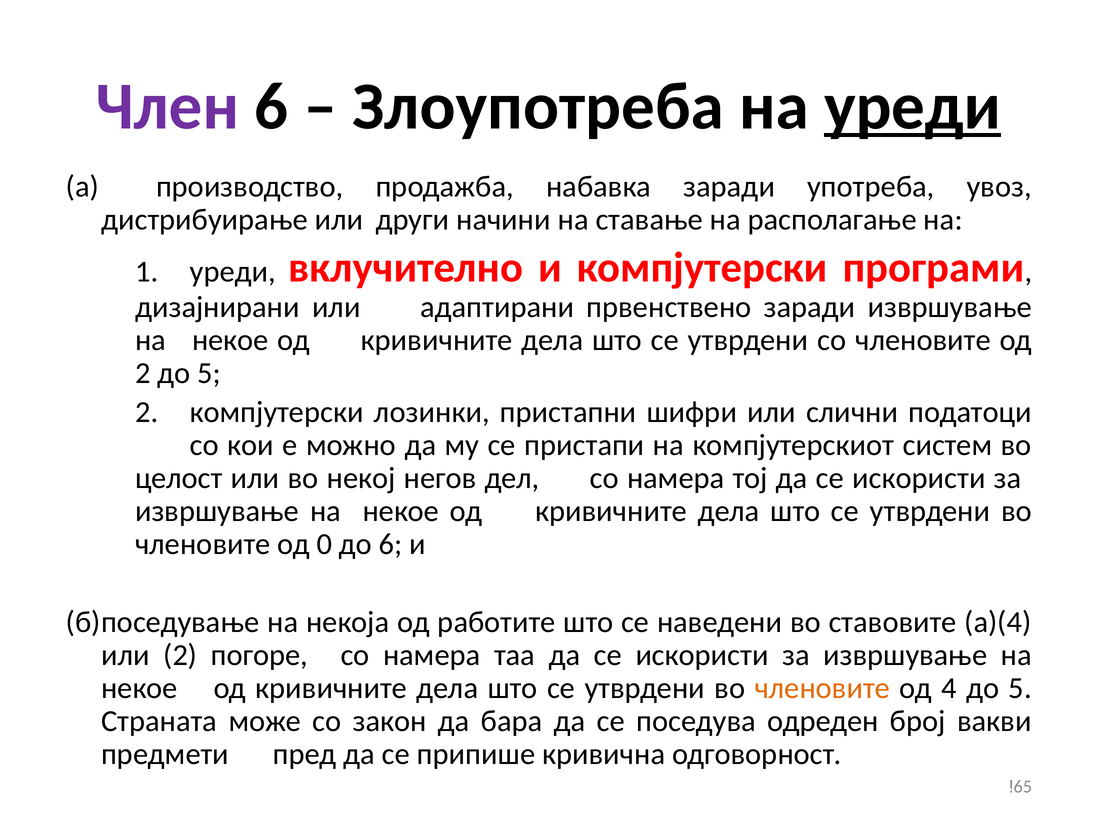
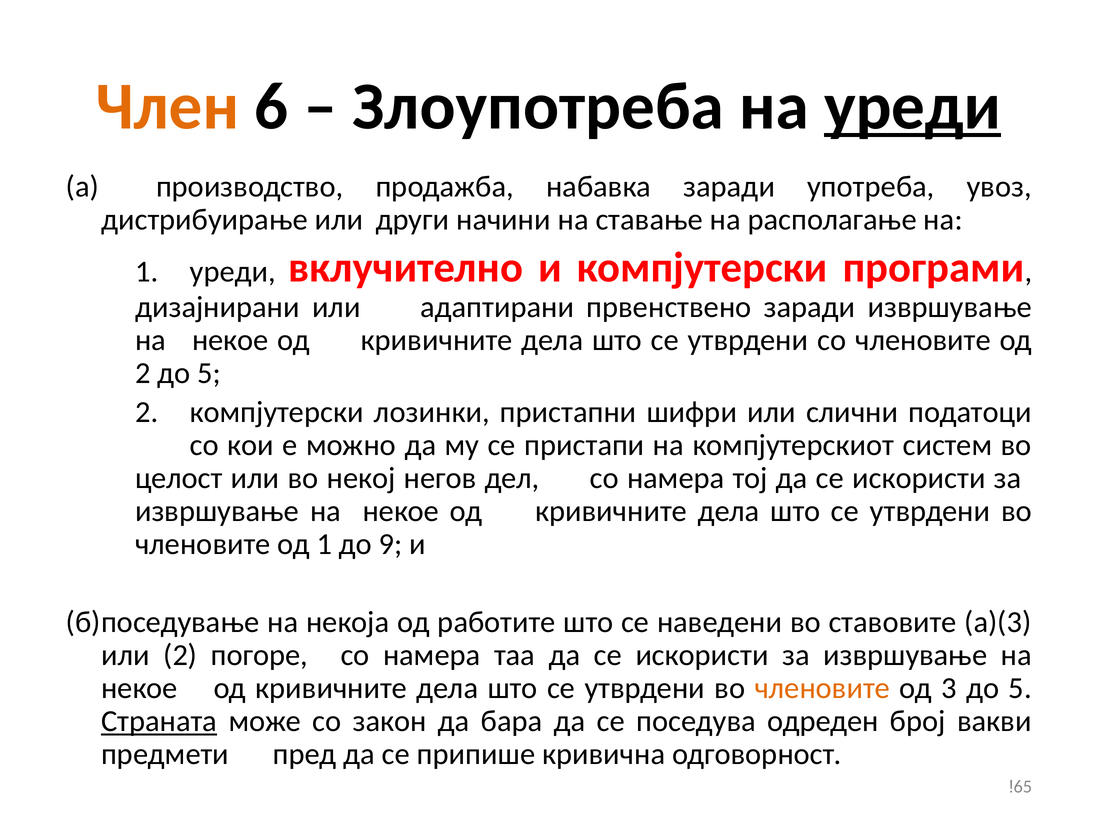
Член colour: purple -> orange (167, 106)
од 0: 0 -> 1 (324, 544)
до 6: 6 -> 9 (391, 544)
a)(4: a)(4 -> a)(3 (998, 622)
4: 4 -> 3 (949, 688)
Страната underline: none -> present (159, 721)
